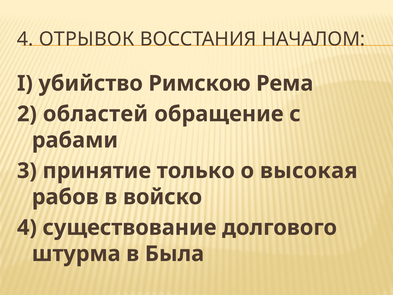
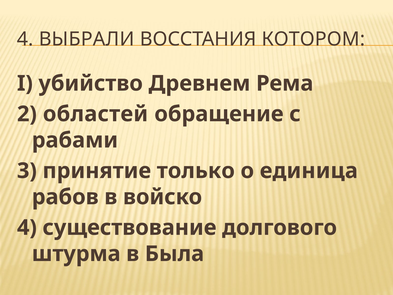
ОТРЫВОК: ОТРЫВОК -> ВЫБРАЛИ (87, 39)
НАЧАЛОМ: НАЧАЛОМ -> КОТОРОМ (313, 39)
Римскою: Римскою -> Древнем (199, 83)
высокая: высокая -> единица (309, 171)
